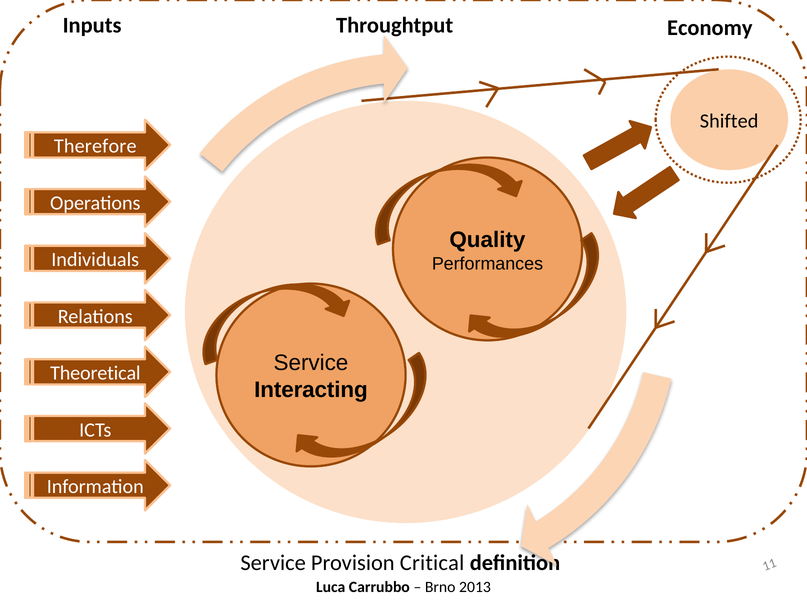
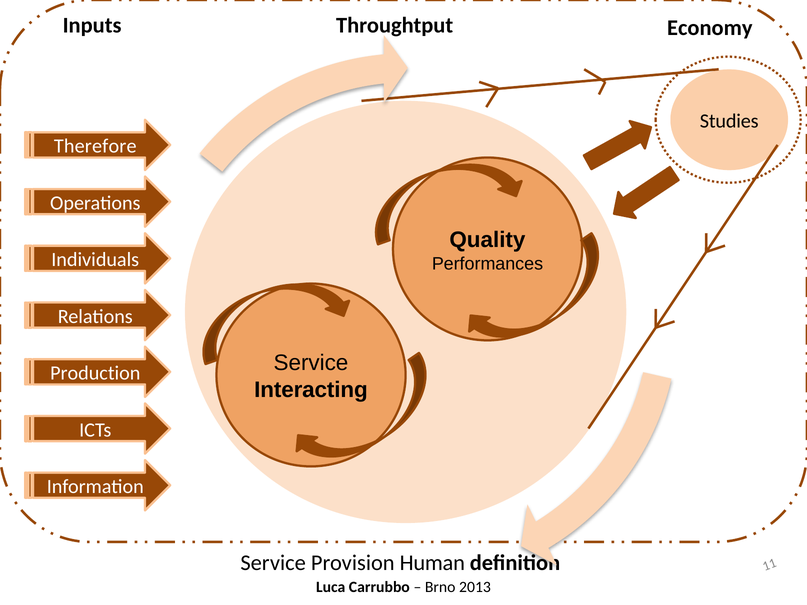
Shifted: Shifted -> Studies (729, 121)
Theoretical: Theoretical -> Production (95, 373)
Critical: Critical -> Human (432, 563)
